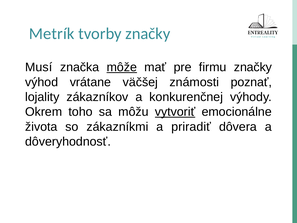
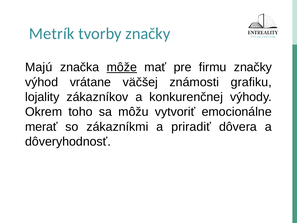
Musí: Musí -> Majú (39, 67)
poznať: poznať -> grafiku (251, 82)
vytvoriť underline: present -> none (175, 112)
života: života -> merať (41, 127)
